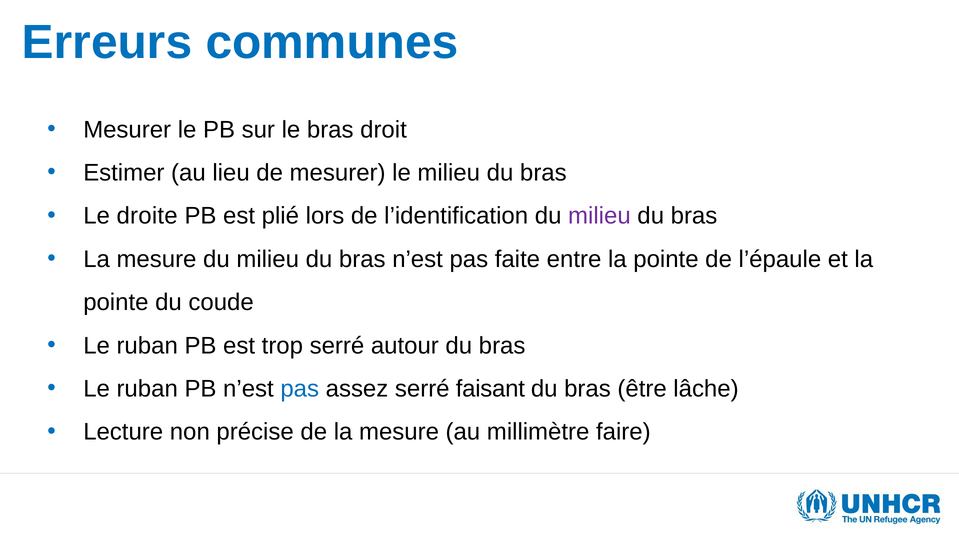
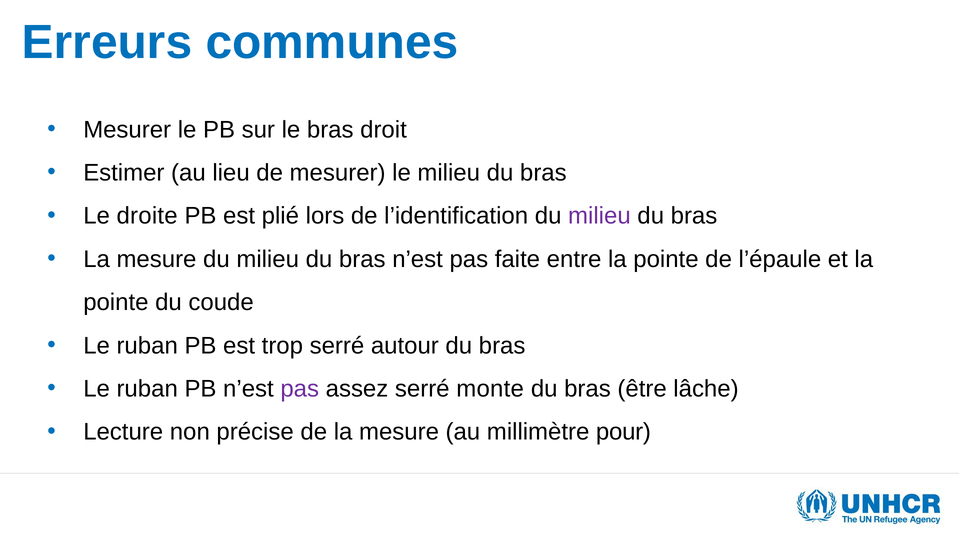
pas colour: blue -> purple (300, 388)
faisant: faisant -> monte (490, 388)
faire: faire -> pour (623, 432)
